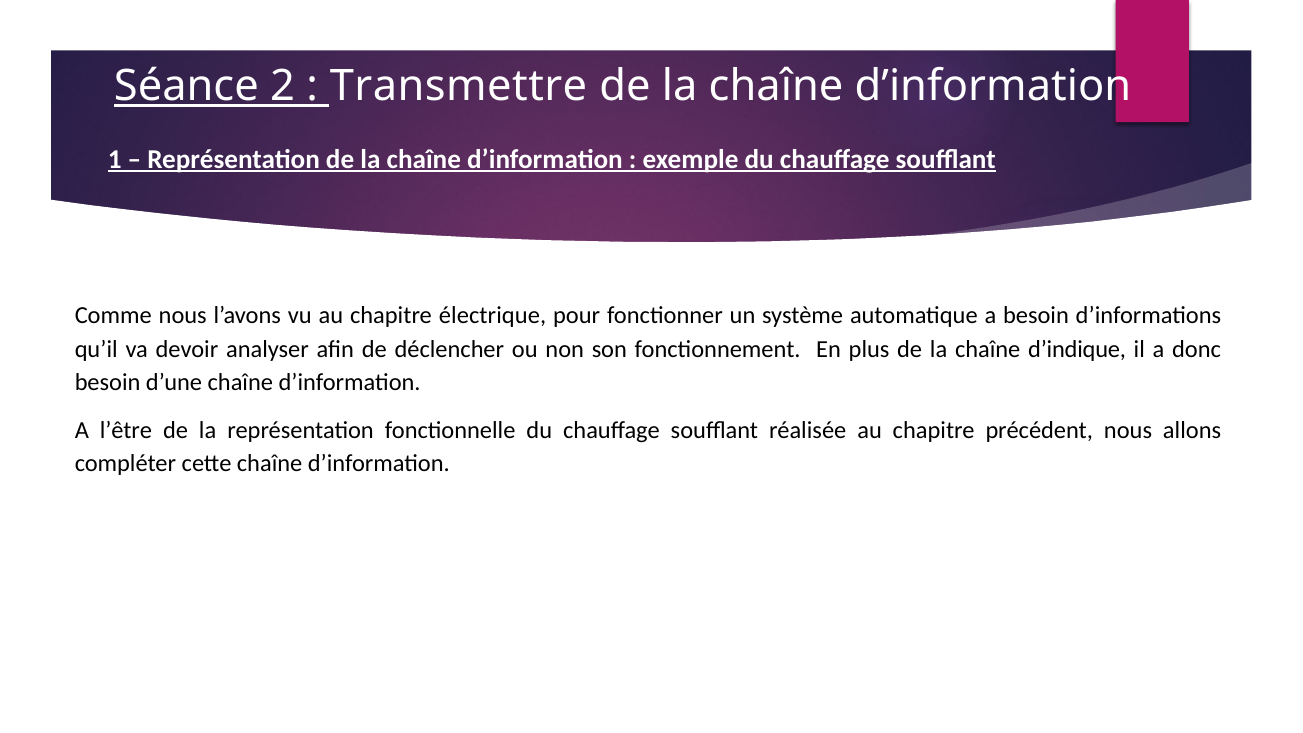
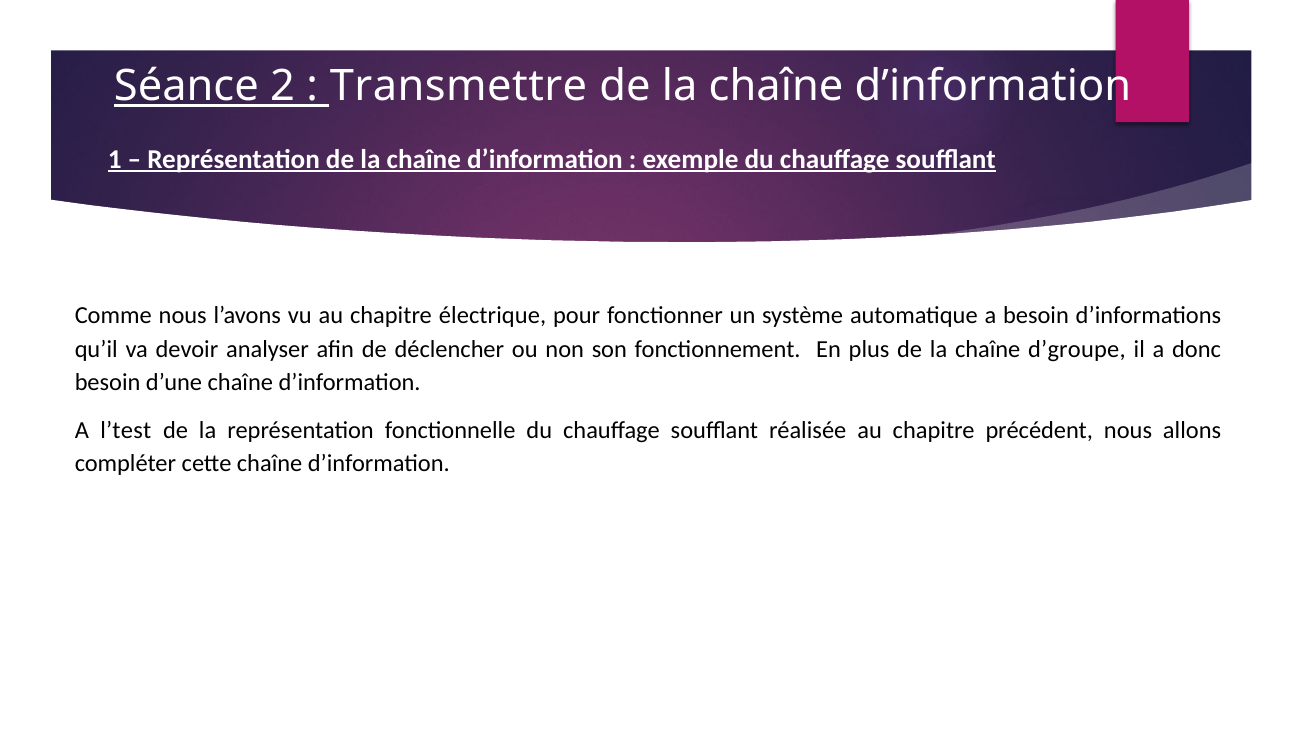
d’indique: d’indique -> d’groupe (1077, 349)
l’être: l’être -> l’test (126, 430)
